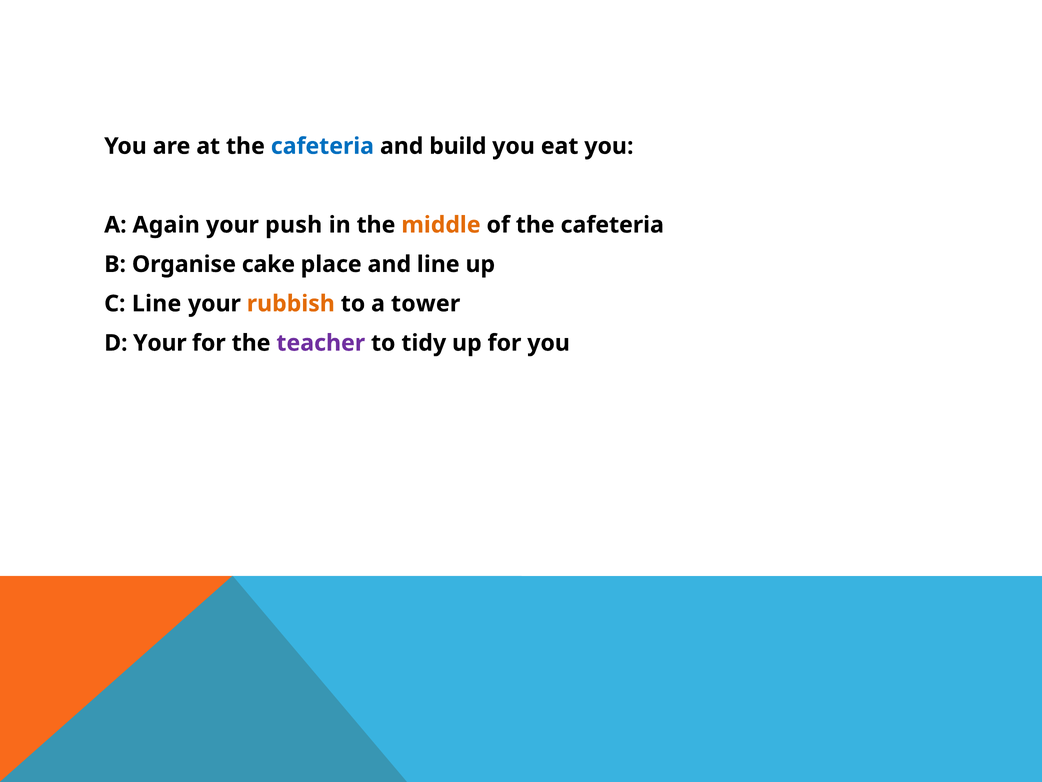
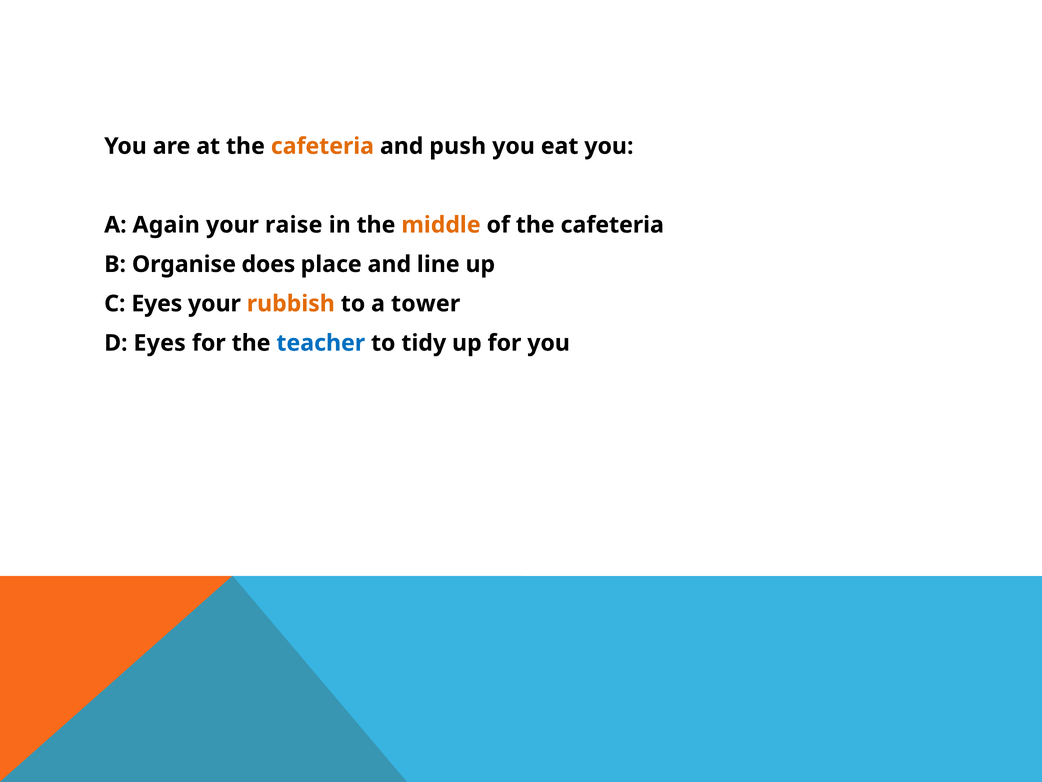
cafeteria colour: blue -> orange (322, 146)
build: build -> push (458, 146)
push: push -> raise (294, 225)
cake: cake -> does (268, 264)
C Line: Line -> Eyes (157, 303)
D Your: Your -> Eyes (160, 343)
teacher colour: purple -> blue (321, 343)
